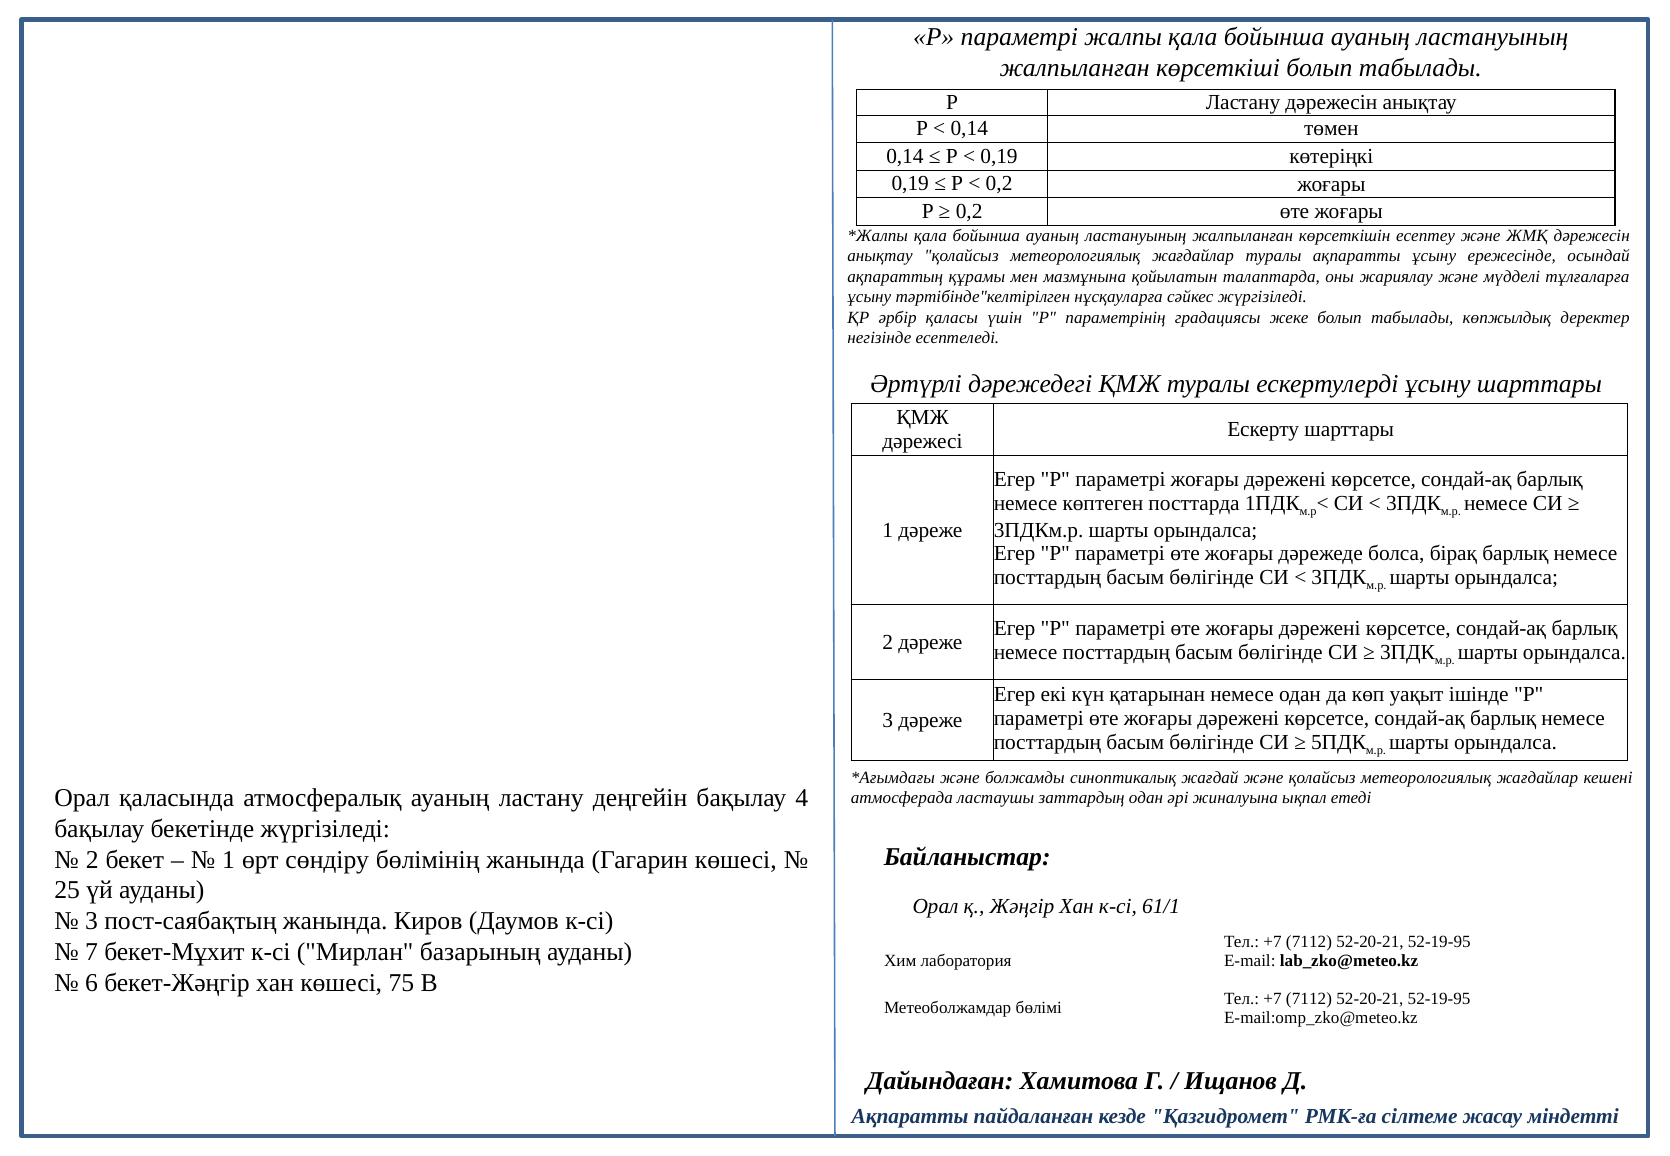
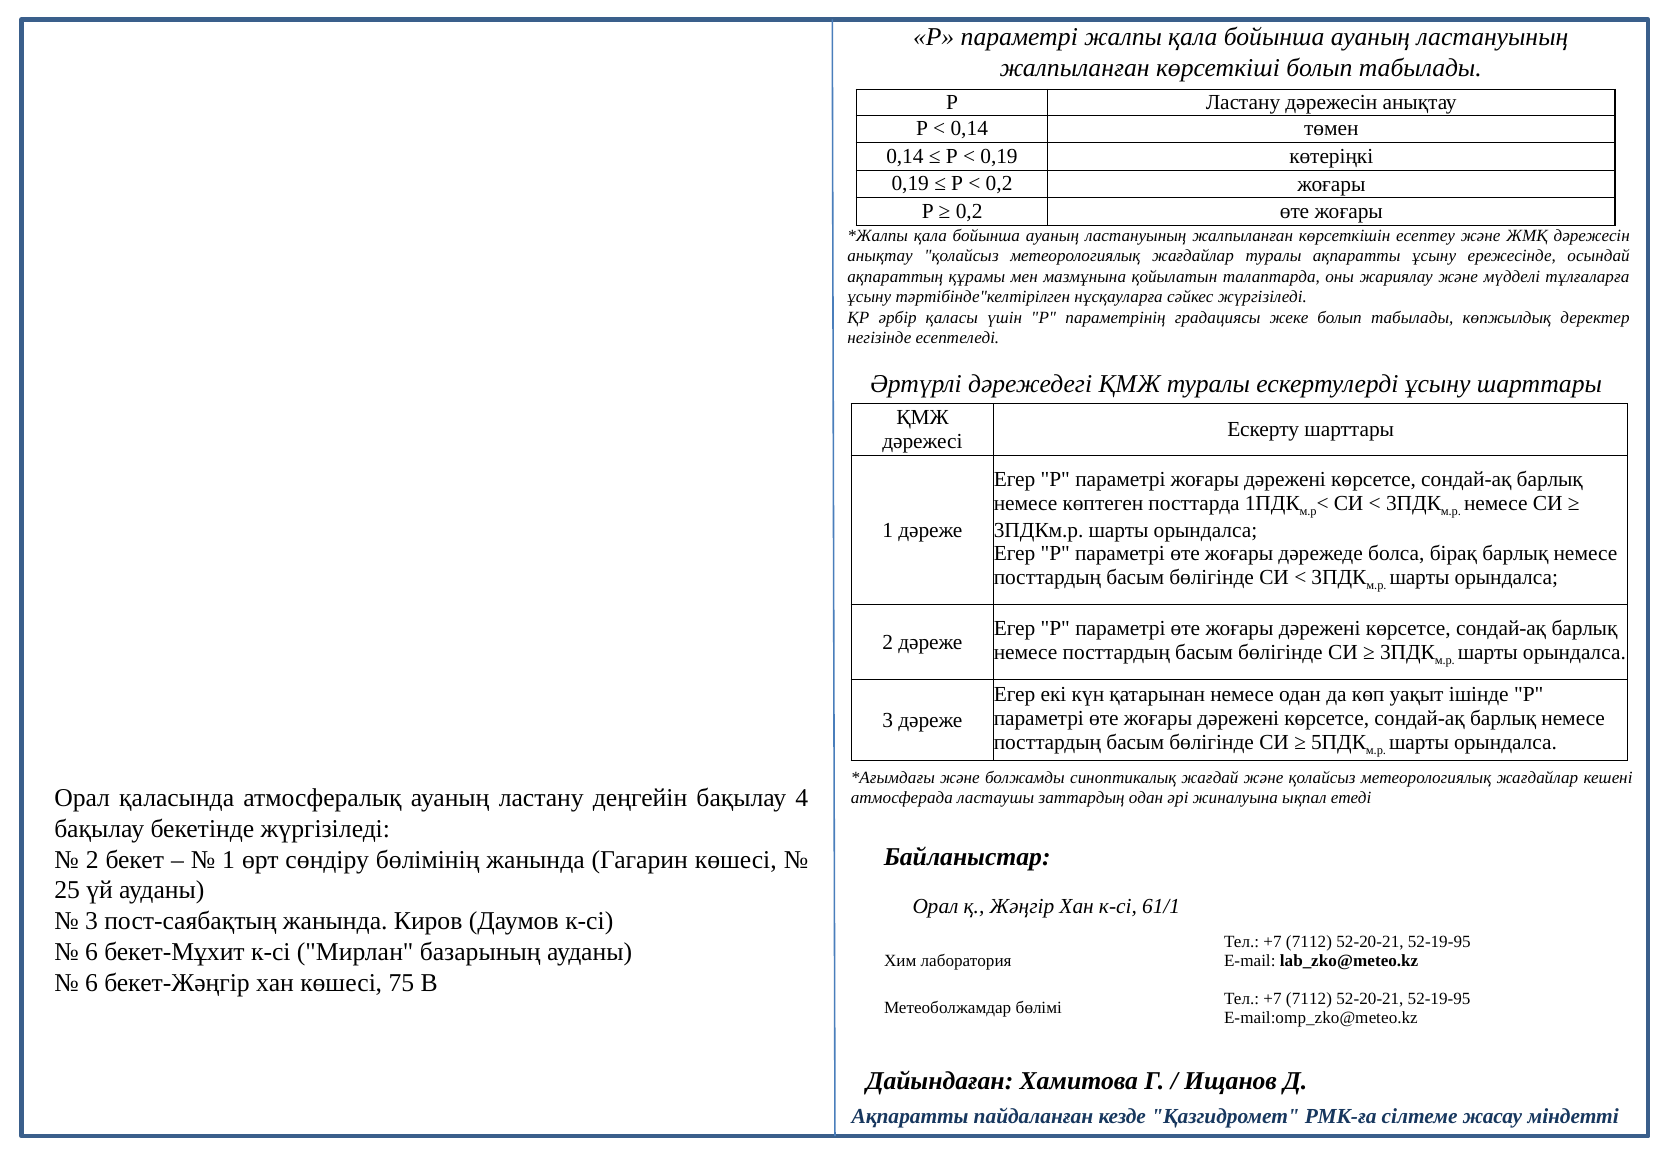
7: 7 -> 6 (92, 952)
